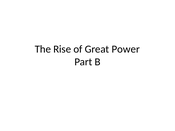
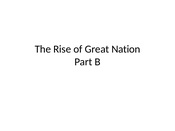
Power: Power -> Nation (126, 49)
